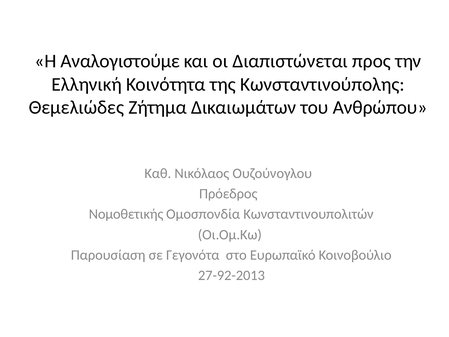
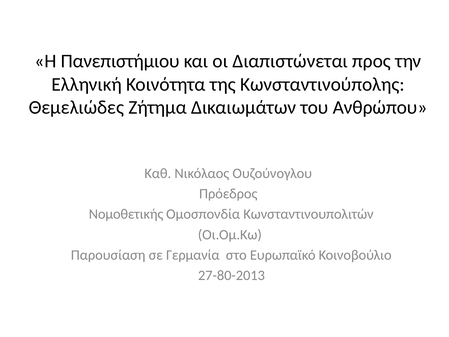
Αναλογιστούμε: Αναλογιστούμε -> Πανεπιστήμιου (120, 61)
Γεγονότα: Γεγονότα -> Γερμανία (193, 255)
27-92-2013: 27-92-2013 -> 27-80-2013 (231, 275)
